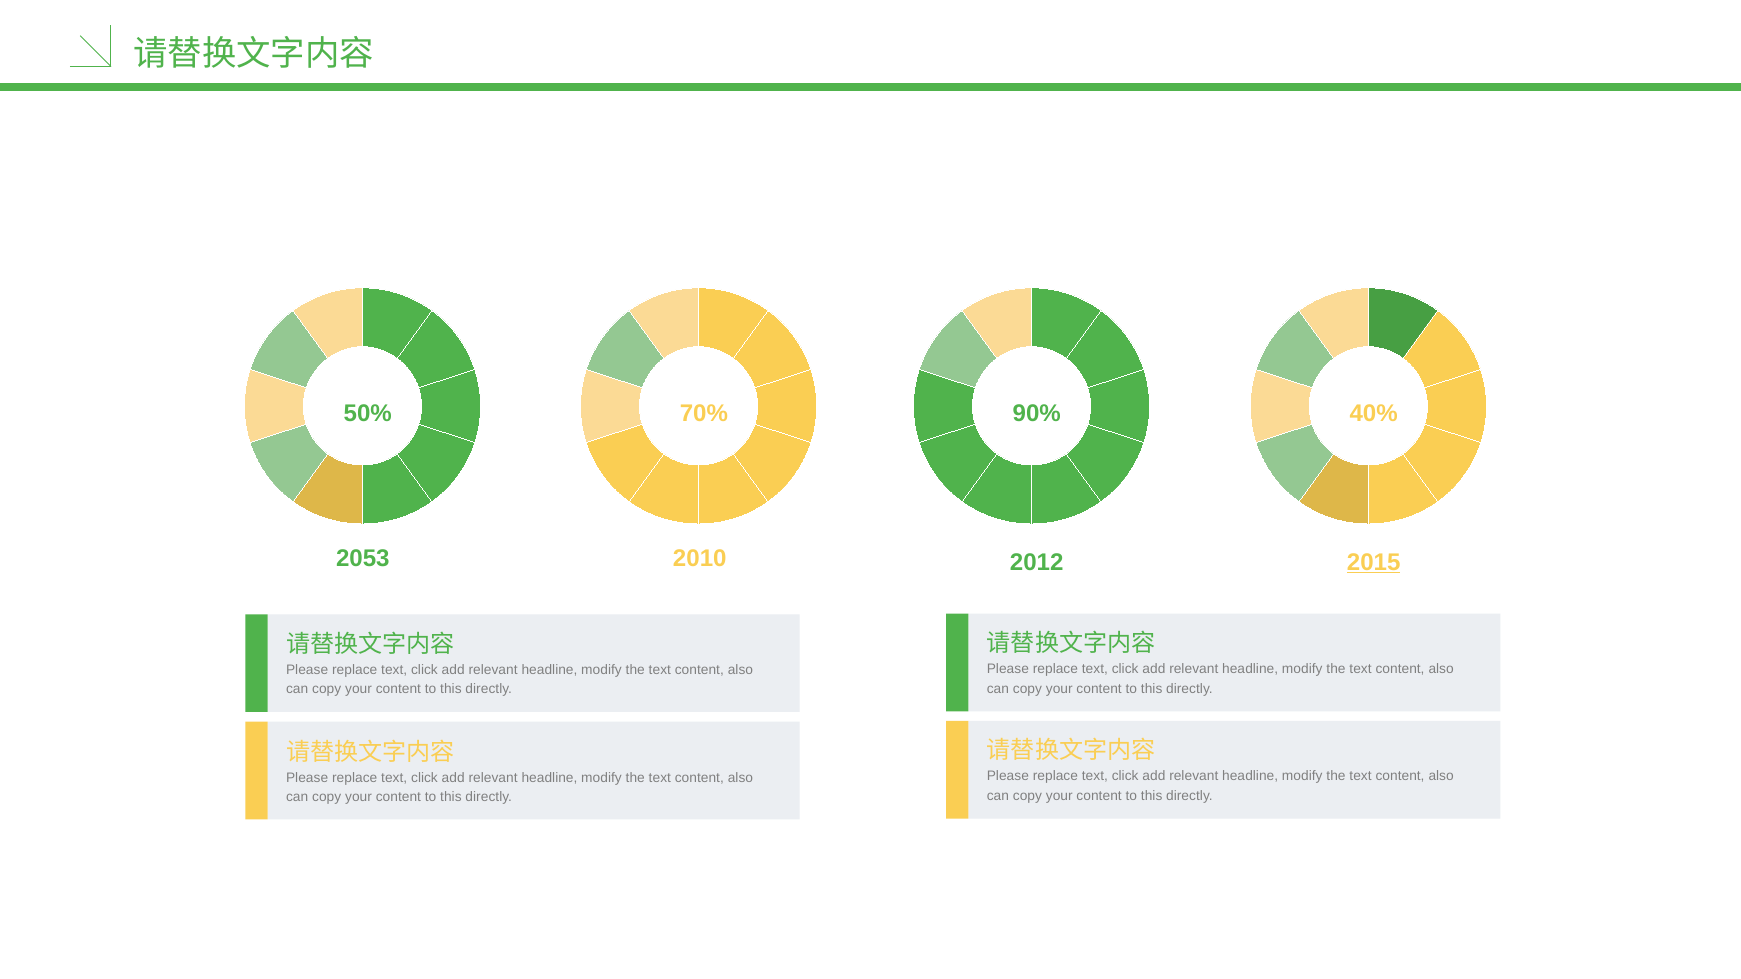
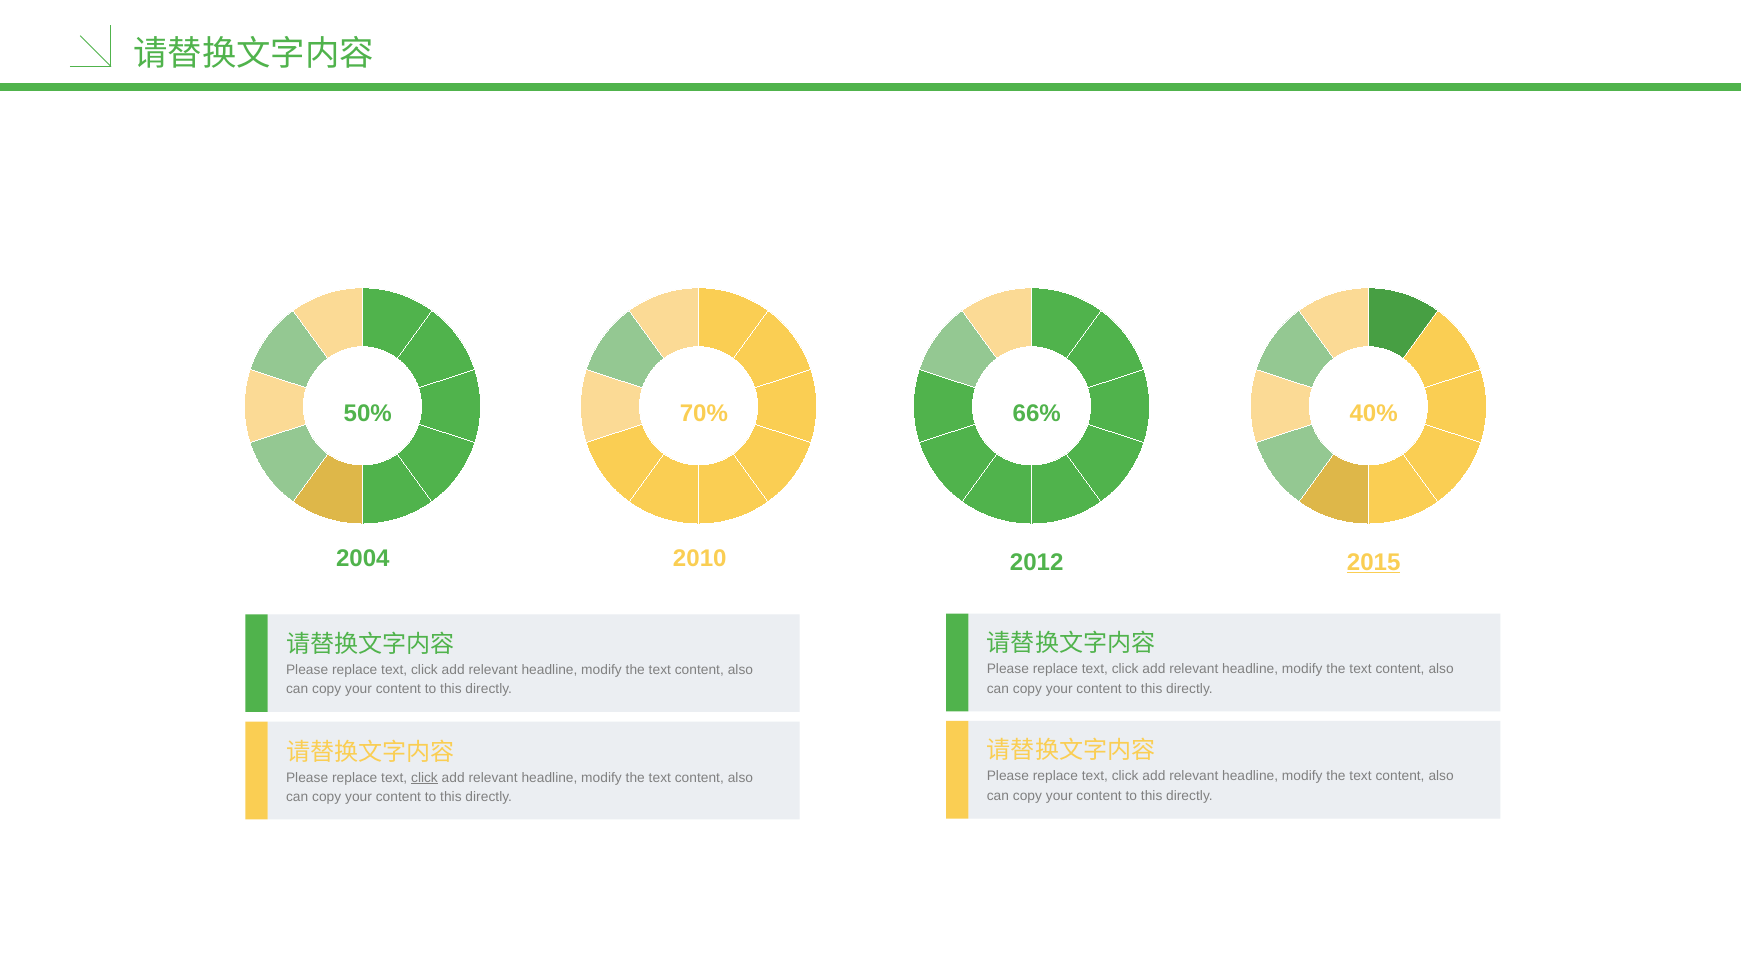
90%: 90% -> 66% (1037, 414)
2053: 2053 -> 2004 (363, 558)
click underline: none -> present (424, 778)
